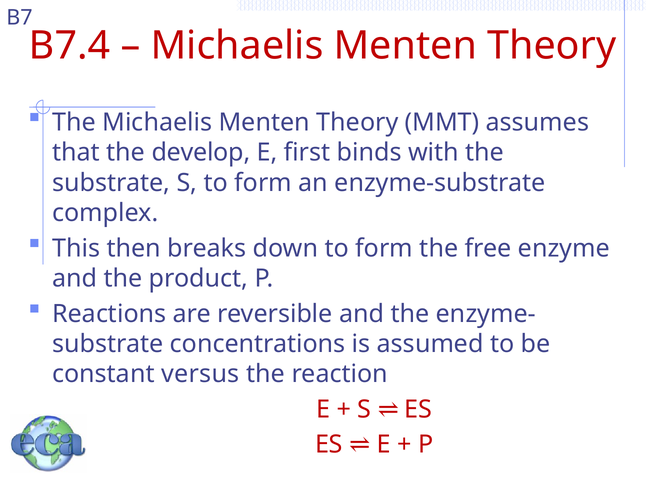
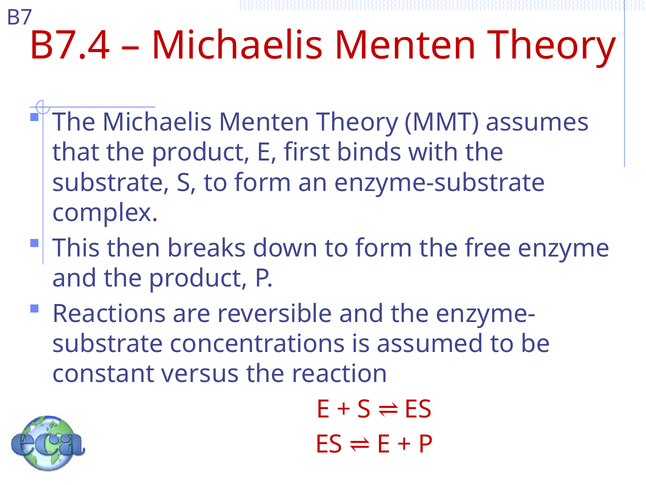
that the develop: develop -> product (201, 153)
